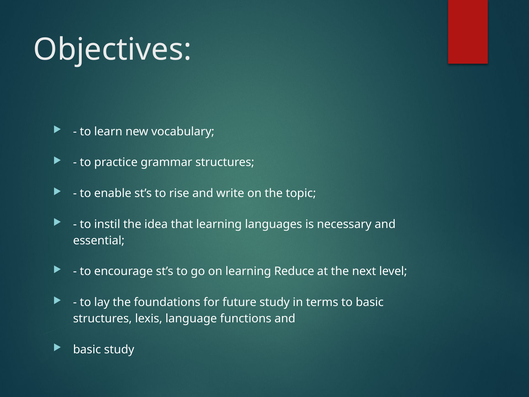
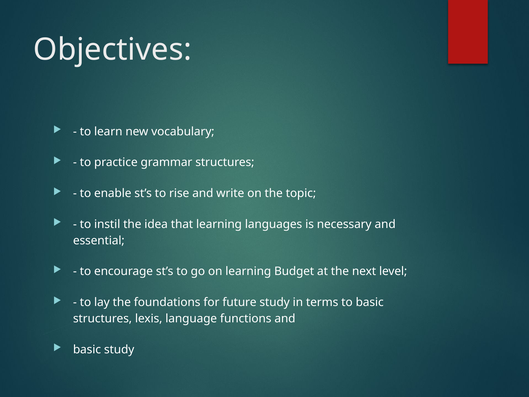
Reduce: Reduce -> Budget (294, 271)
